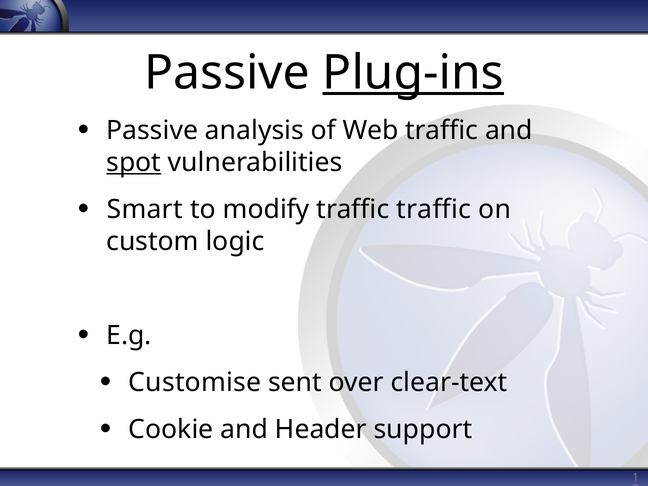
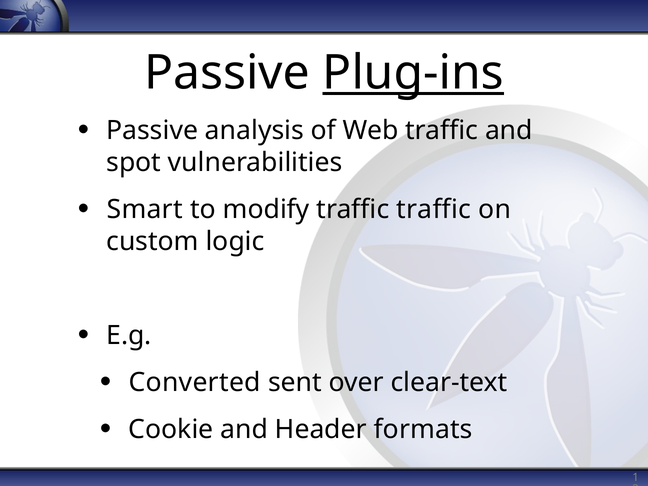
spot underline: present -> none (134, 162)
Customise: Customise -> Converted (195, 383)
support: support -> formats (423, 430)
